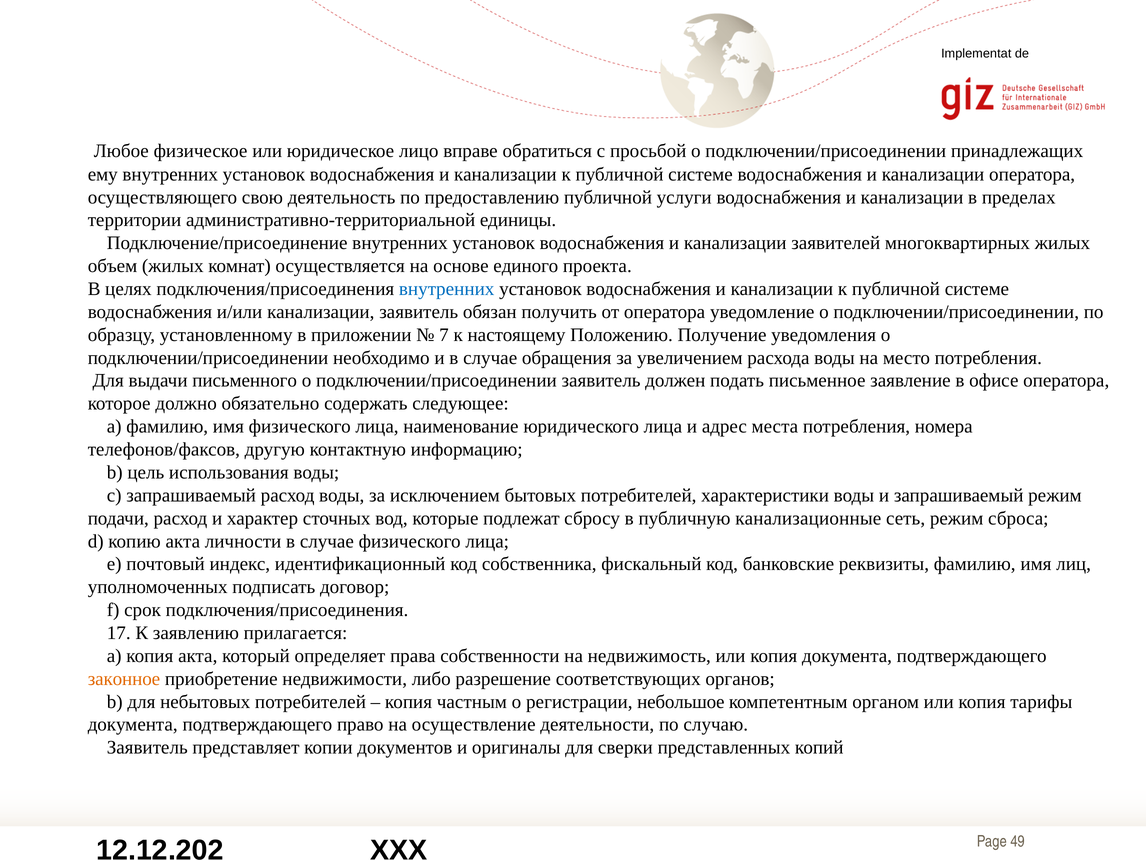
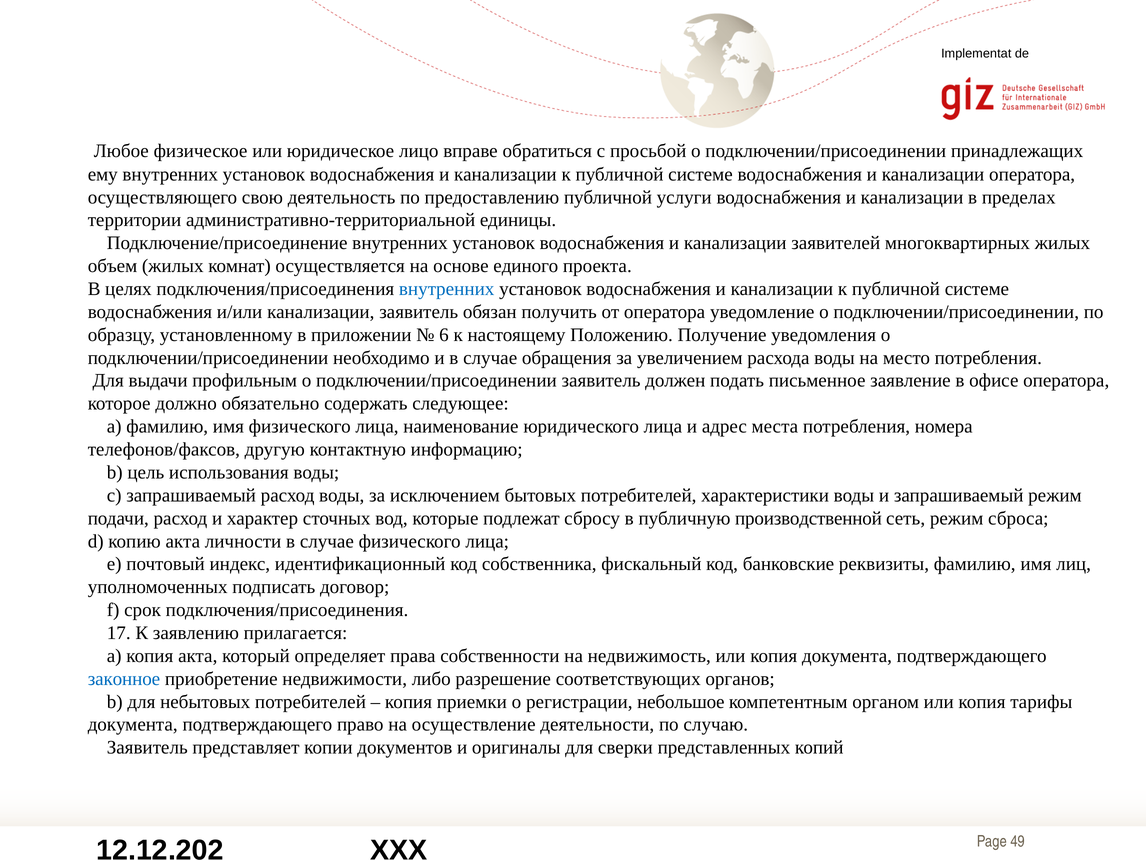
7: 7 -> 6 (444, 335)
письменного: письменного -> профильным (245, 380)
канализационные: канализационные -> производственной (808, 518)
законное colour: orange -> blue (124, 678)
частным: частным -> приемки (472, 701)
